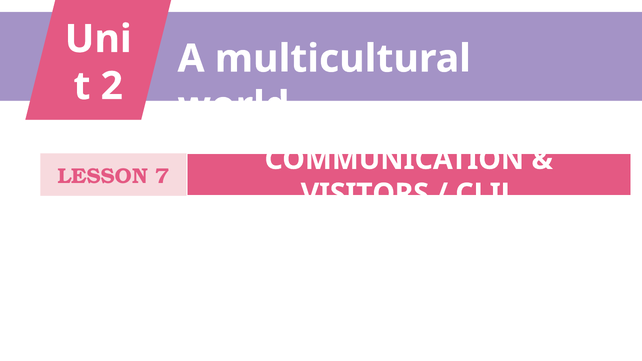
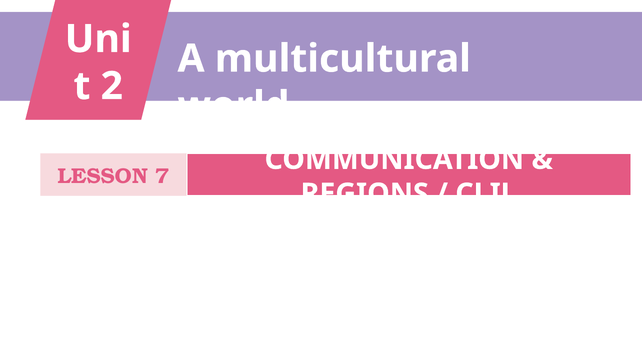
VISITORS: VISITORS -> REGIONS (365, 194)
